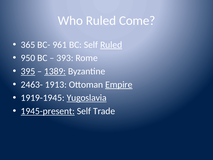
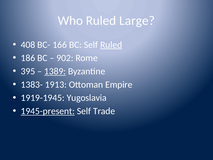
Come: Come -> Large (137, 21)
365: 365 -> 408 (28, 45)
961: 961 -> 166 (60, 45)
950: 950 -> 186 (28, 58)
393: 393 -> 902 (65, 58)
395 underline: present -> none (28, 71)
2463-: 2463- -> 1383- (32, 84)
Empire underline: present -> none (119, 84)
Yugoslavia underline: present -> none (87, 98)
